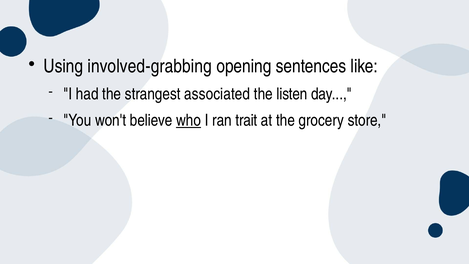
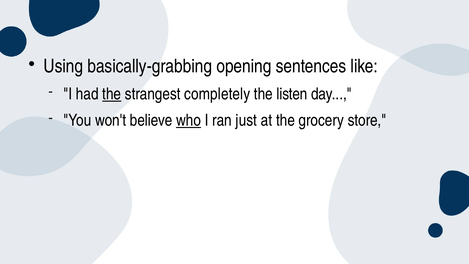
involved-grabbing: involved-grabbing -> basically-grabbing (150, 66)
the underline: none -> present (112, 94)
associated: associated -> completely (217, 94)
trait: trait -> just (246, 120)
